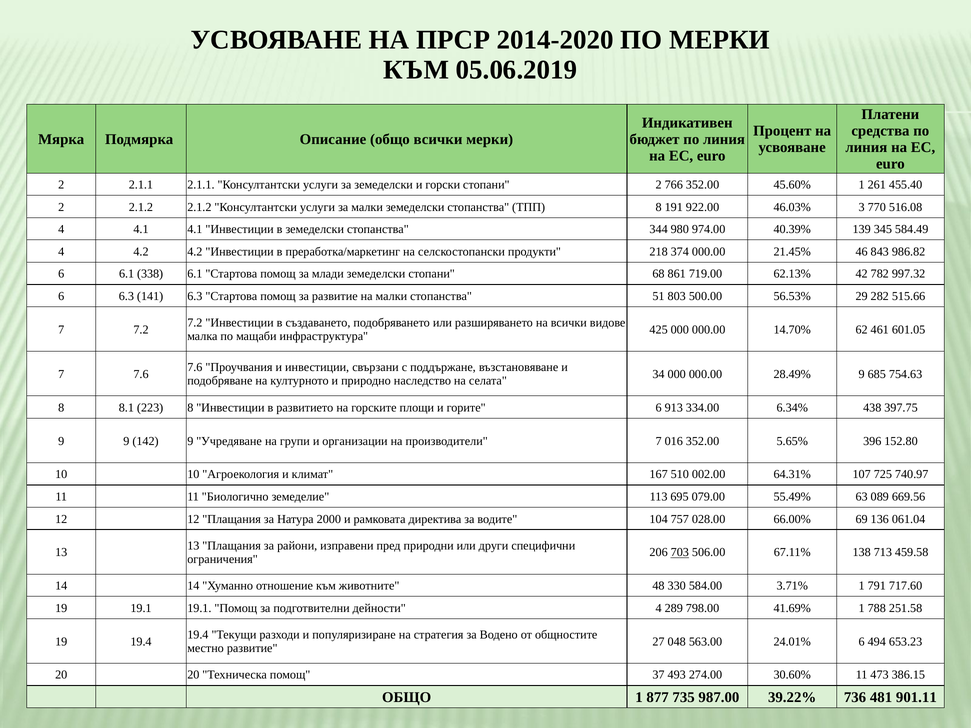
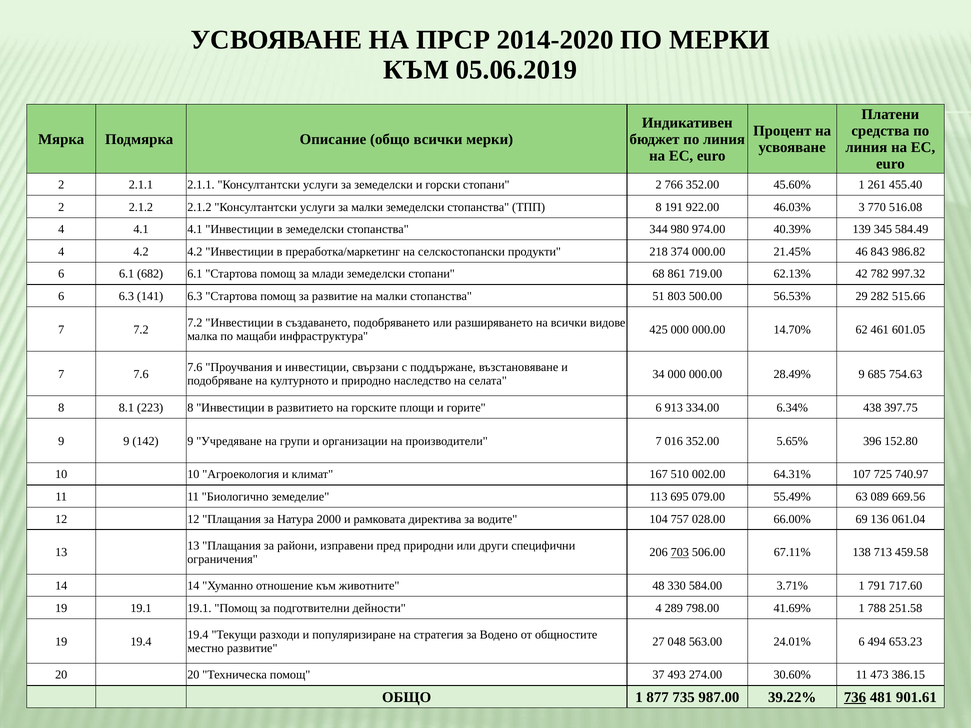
338: 338 -> 682 (150, 274)
736 underline: none -> present (855, 697)
901.11: 901.11 -> 901.61 (916, 697)
